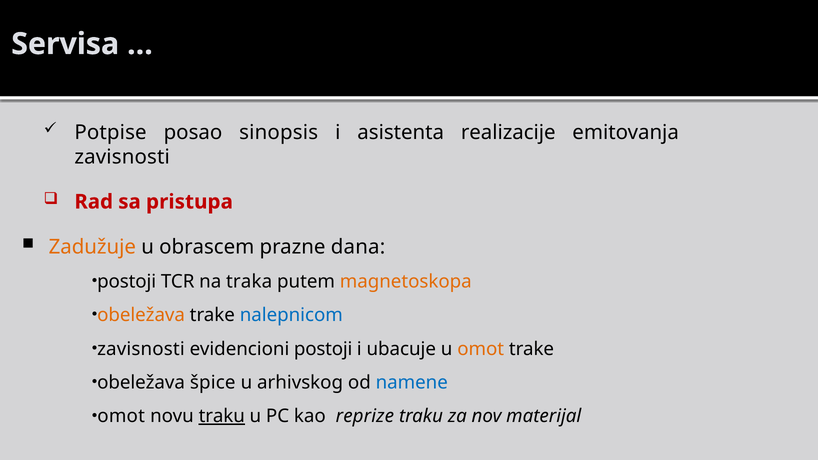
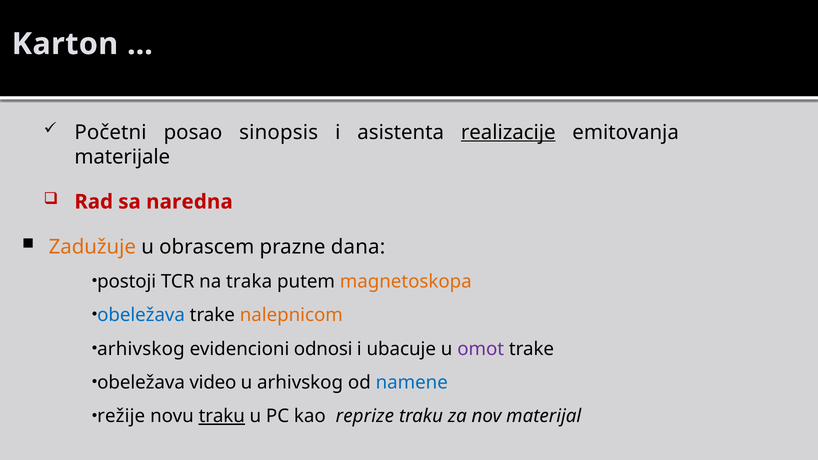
Servisa: Servisa -> Karton (65, 44)
Potpise: Potpise -> Početni (111, 132)
realizacije underline: none -> present (508, 132)
zavisnosti: zavisnosti -> materijale (122, 157)
pristupa: pristupa -> naredna (189, 202)
obeležava colour: orange -> blue (141, 315)
nalepnicom colour: blue -> orange (291, 315)
zavisnosti: zavisnosti -> arhivskog (141, 349)
evidencioni postoji: postoji -> odnosi (323, 349)
omot colour: orange -> purple (481, 349)
špice: špice -> video (213, 383)
omot: omot -> režije (121, 416)
